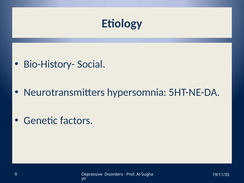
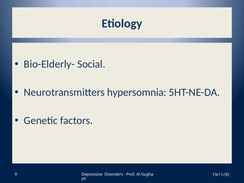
Bio-History-: Bio-History- -> Bio-Elderly- (49, 64)
